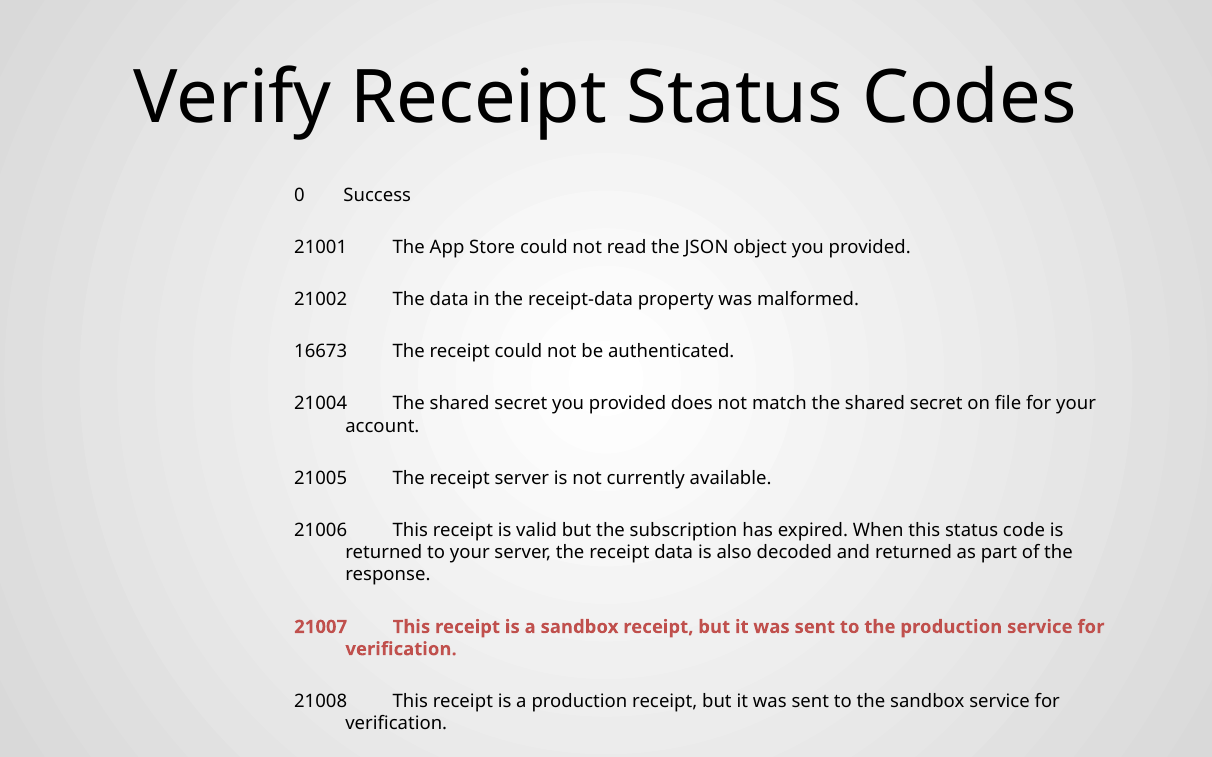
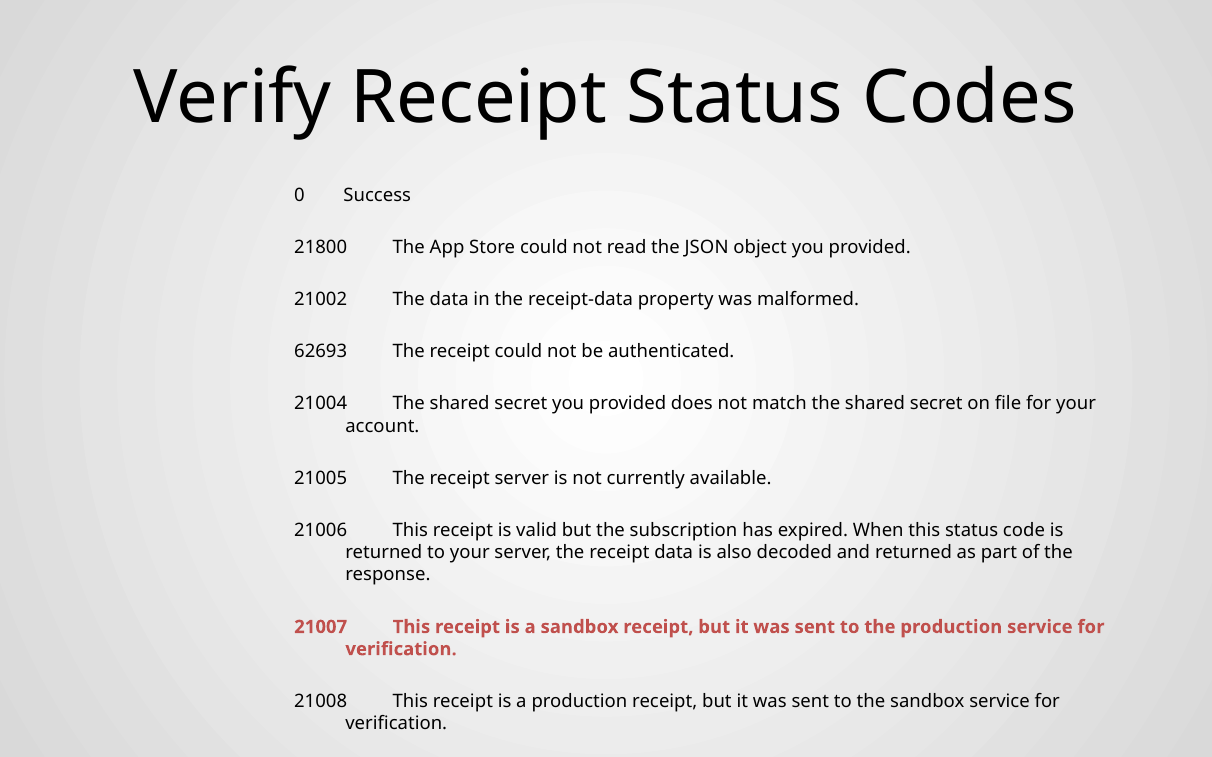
21001: 21001 -> 21800 (321, 247)
16673: 16673 -> 62693 (321, 352)
